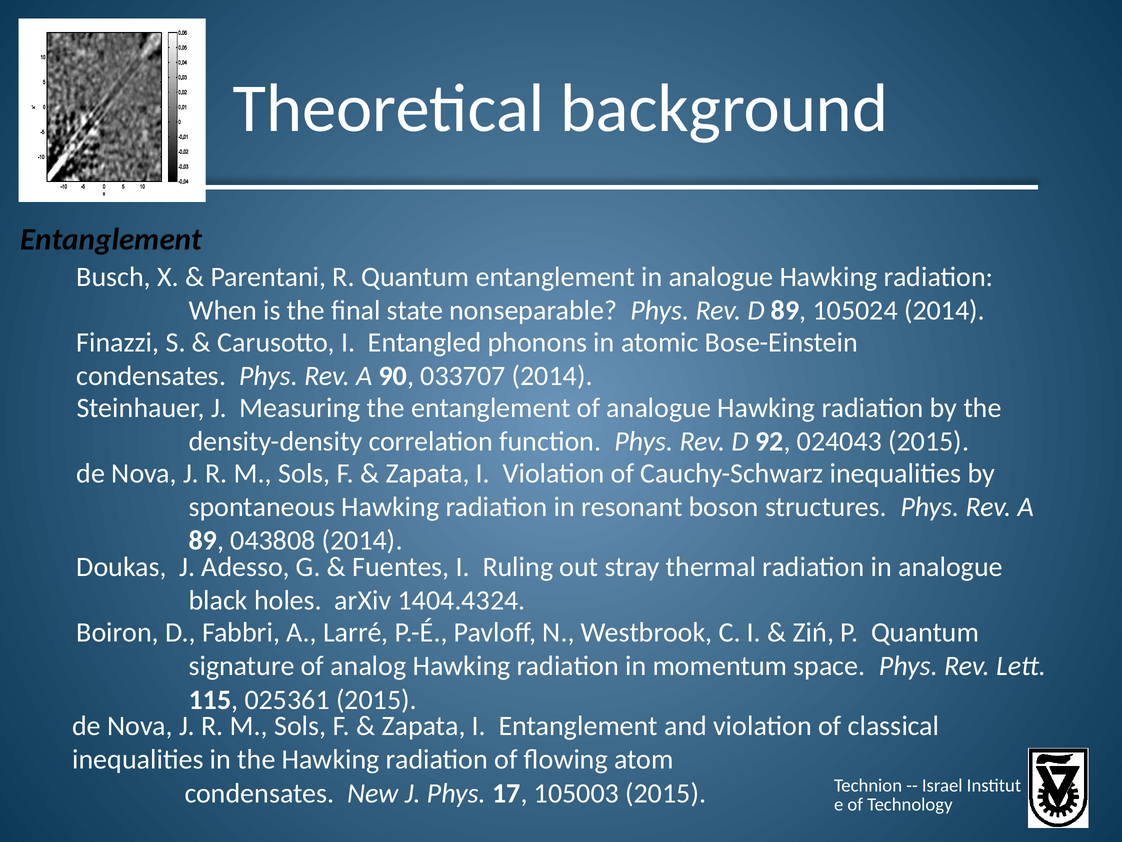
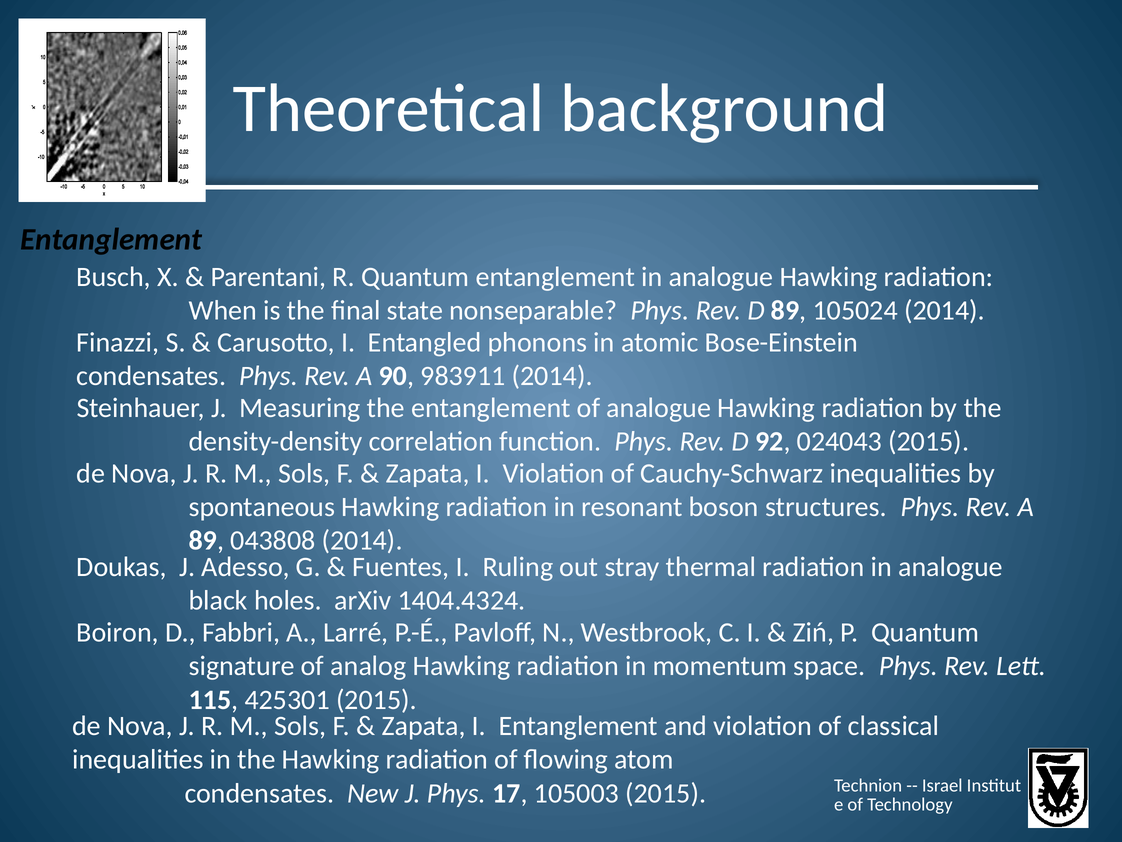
033707: 033707 -> 983911 (463, 376)
025361: 025361 -> 425301 (287, 699)
